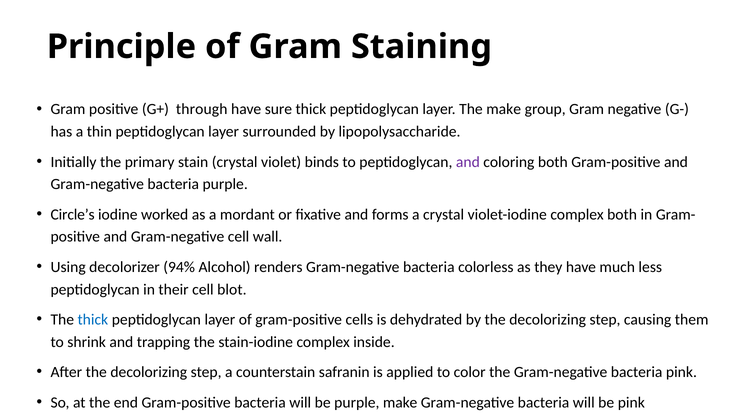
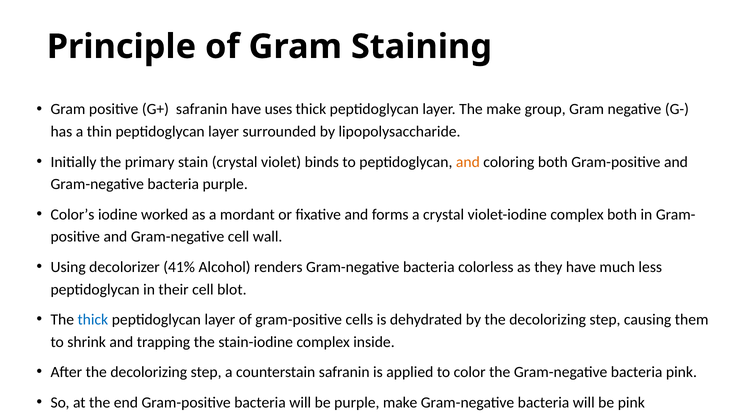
G+ through: through -> safranin (202, 109)
sure: sure -> uses (278, 109)
and colour: purple -> orange (468, 162)
Circle’s: Circle’s -> Color’s (73, 215)
94%: 94% -> 41% (179, 268)
